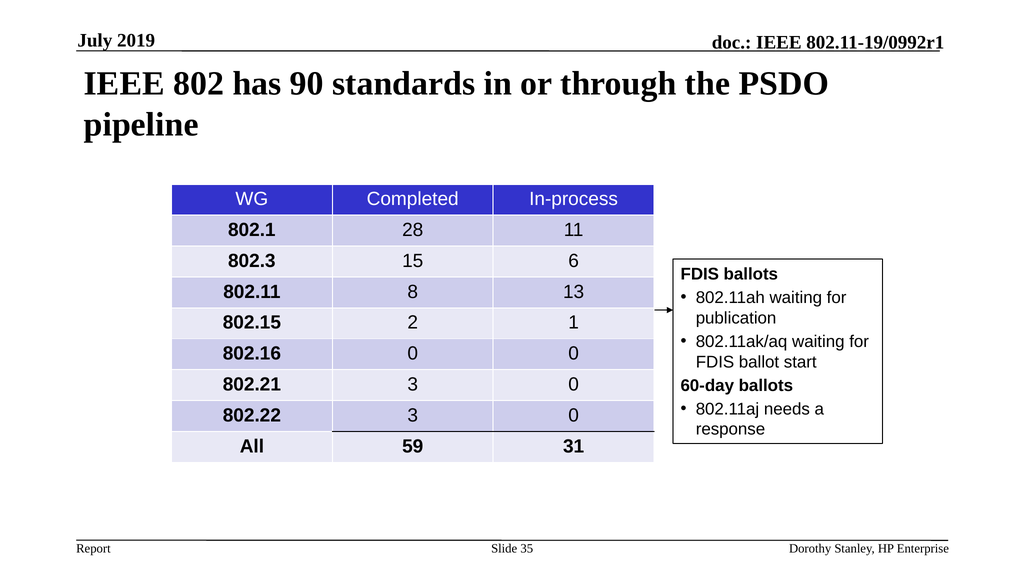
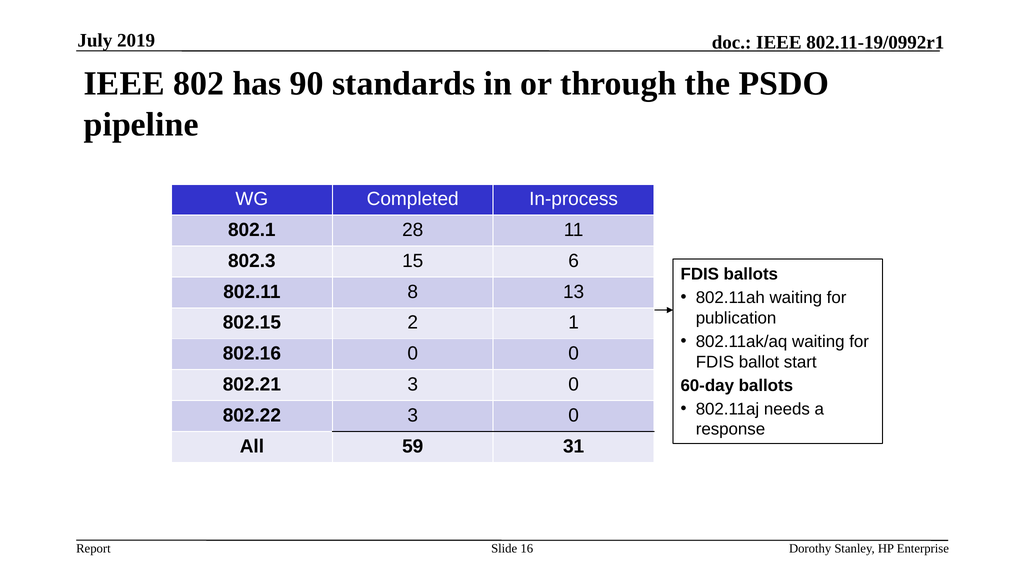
35: 35 -> 16 (527, 548)
